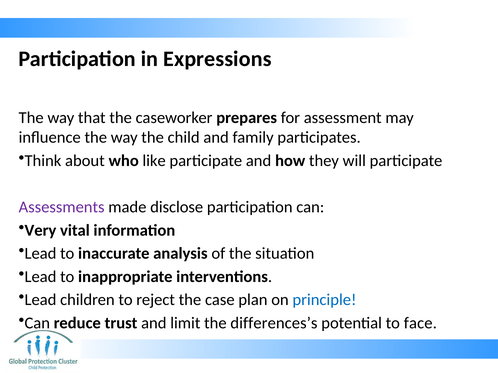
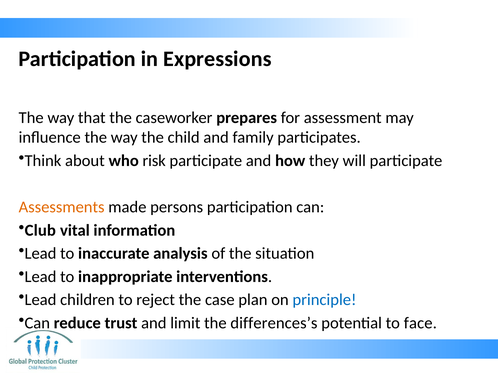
like: like -> risk (154, 161)
Assessments colour: purple -> orange (62, 207)
disclose: disclose -> persons (177, 207)
Very: Very -> Club (40, 231)
